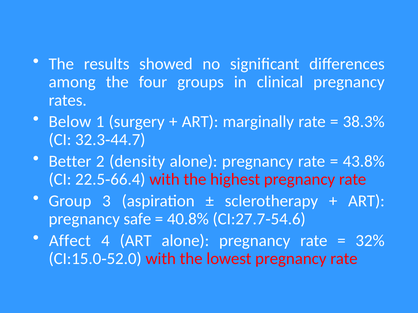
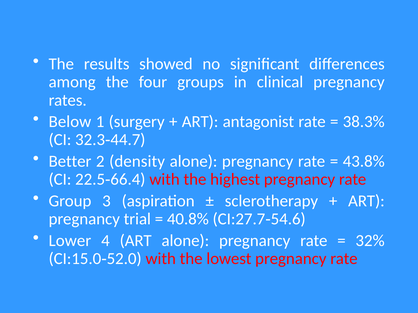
marginally: marginally -> antagonist (258, 122)
safe: safe -> trial (137, 219)
Affect: Affect -> Lower (70, 241)
